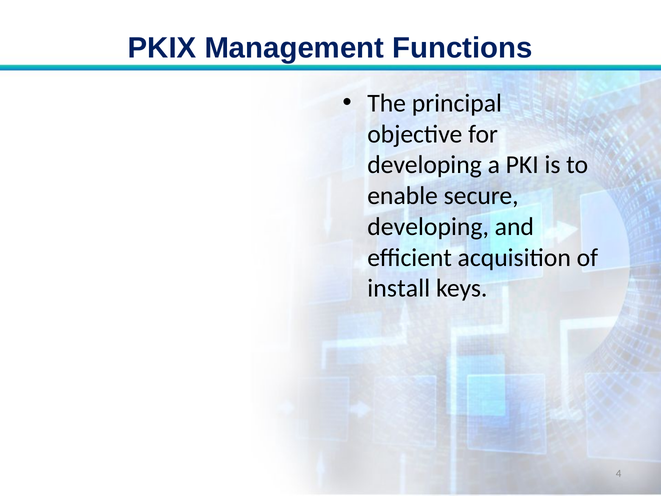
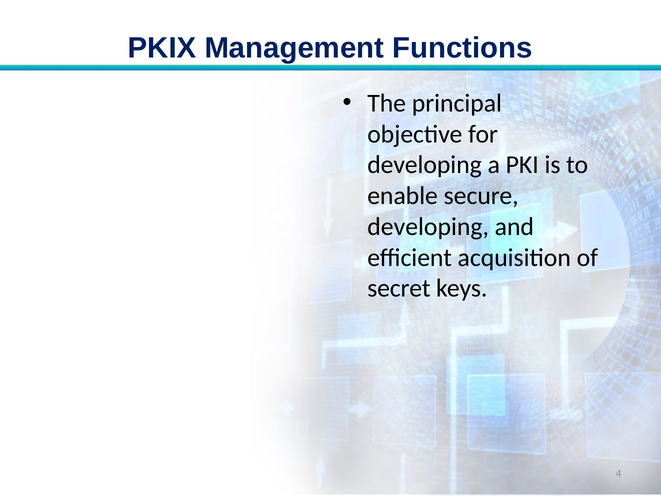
install: install -> secret (399, 288)
